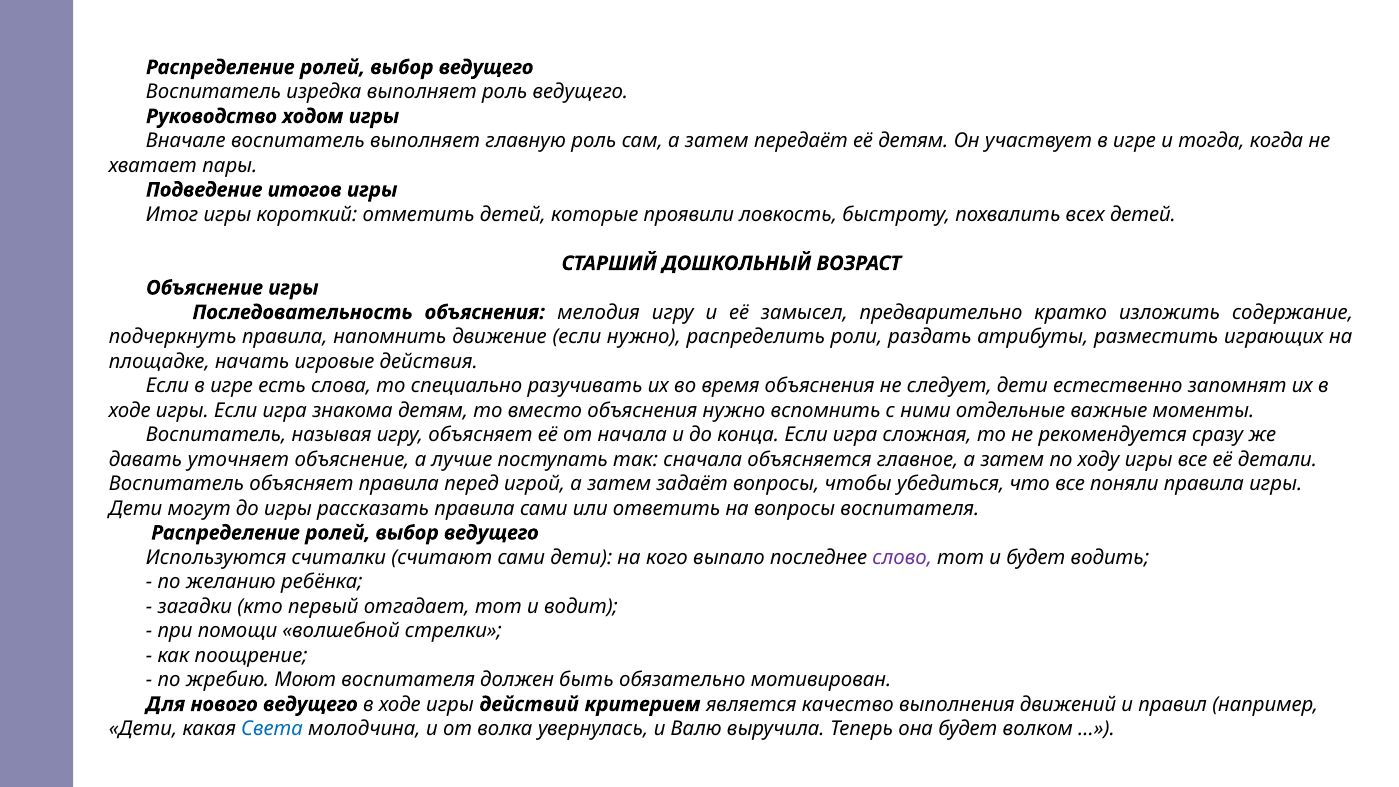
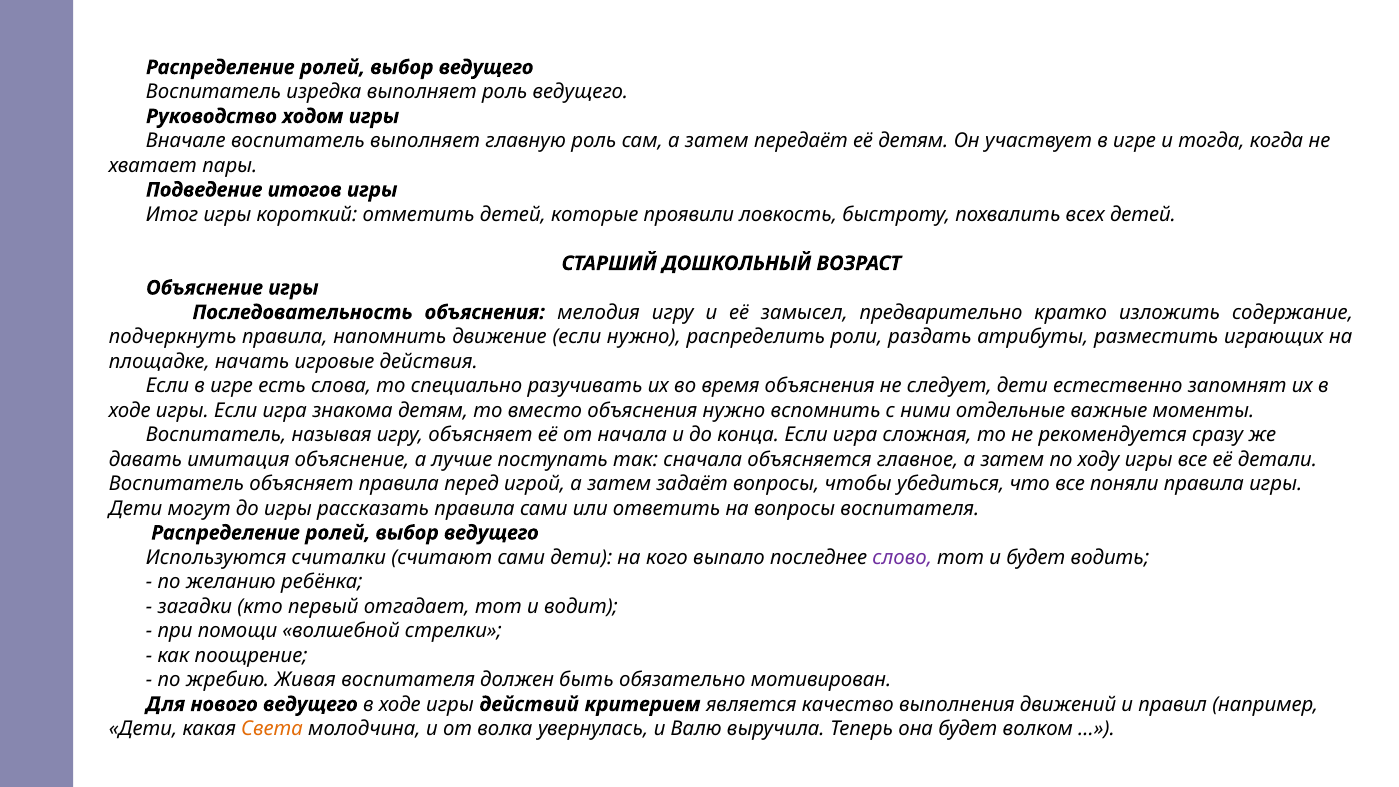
уточняет: уточняет -> имитация (238, 459)
Моют: Моют -> Живая (305, 680)
Света colour: blue -> orange (272, 729)
